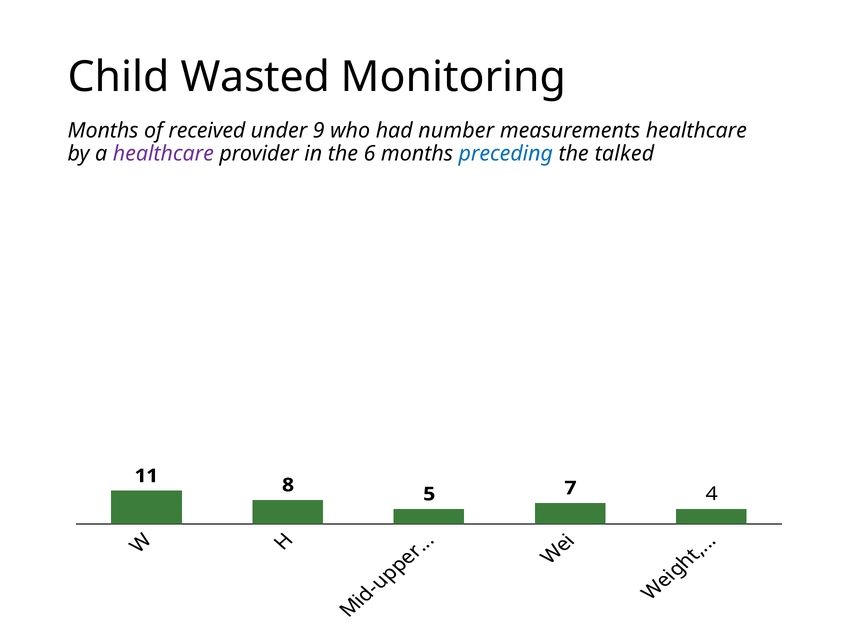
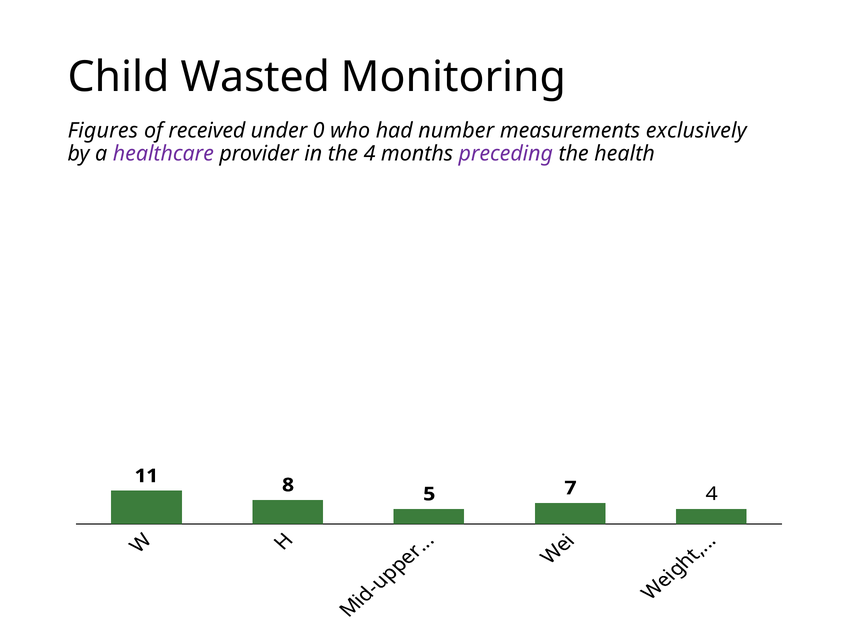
Months: Months -> Figures (103, 130)
9: 9 -> 0 (319, 130)
measurements healthcare: healthcare -> exclusively (696, 130)
the 6: 6 -> 4 (370, 154)
preceding colour: blue -> purple (506, 154)
talked: talked -> health (625, 154)
